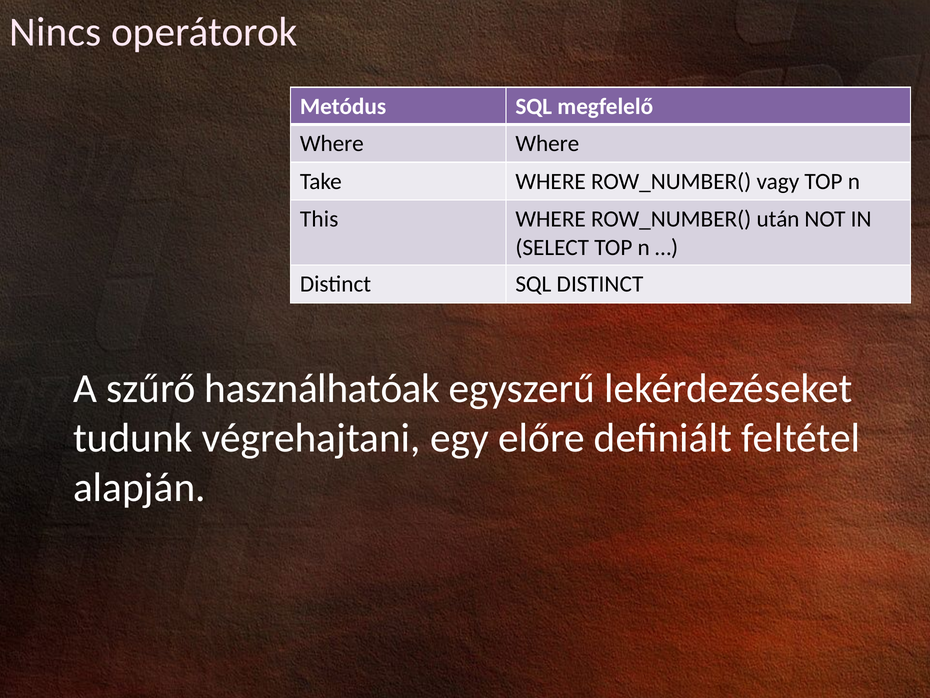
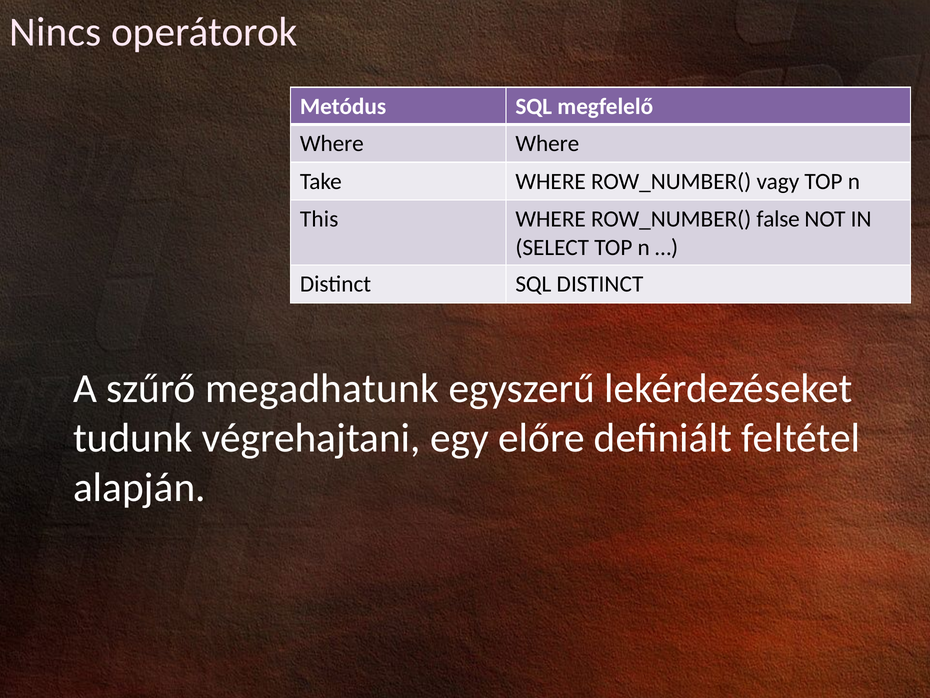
után: után -> false (778, 219)
használhatóak: használhatóak -> megadhatunk (322, 388)
